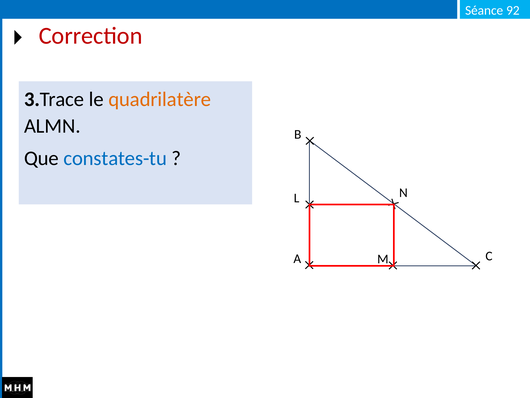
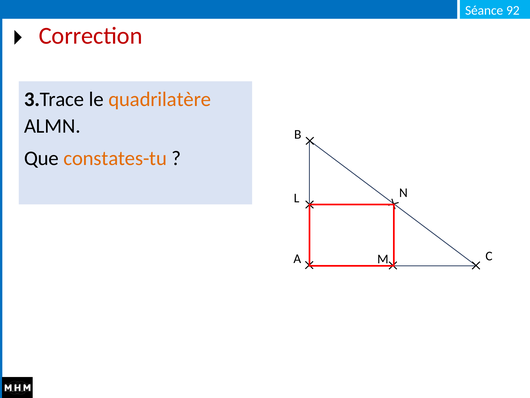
constates-tu colour: blue -> orange (115, 158)
